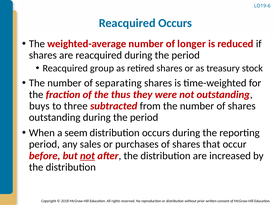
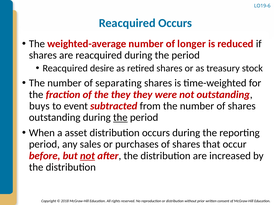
group: group -> desire (102, 68)
the thus: thus -> they (121, 95)
three: three -> event (76, 106)
the underline: none -> present (120, 118)
seem: seem -> asset (76, 133)
